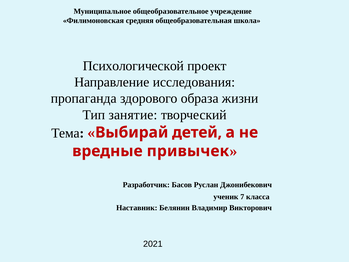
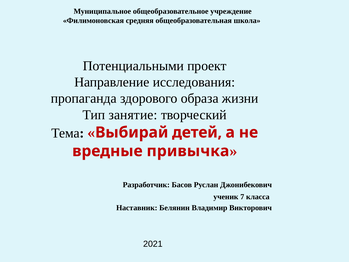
Психологической: Психологической -> Потенциальными (133, 66)
привычек: привычек -> привычка (188, 151)
